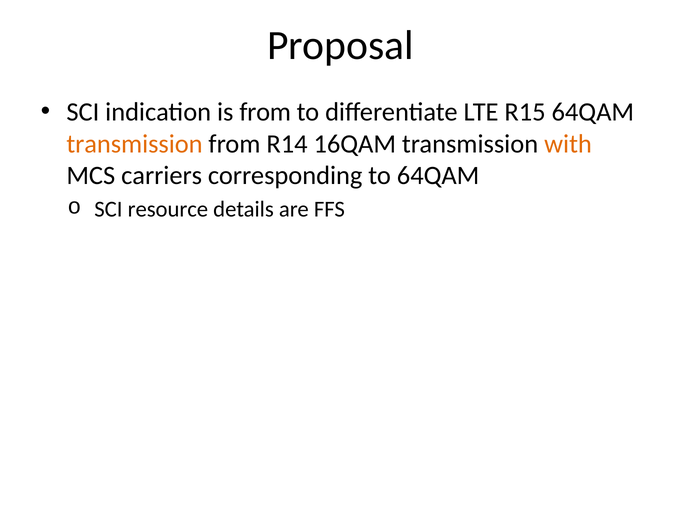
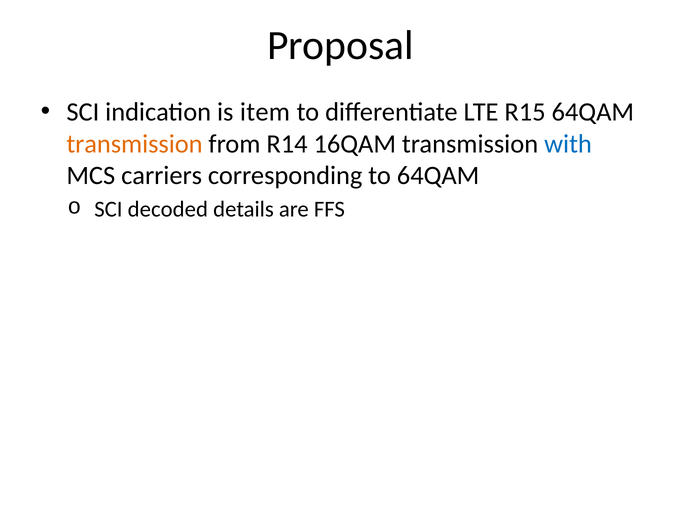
is from: from -> item (265, 112)
with colour: orange -> blue (568, 144)
resource: resource -> decoded (168, 209)
